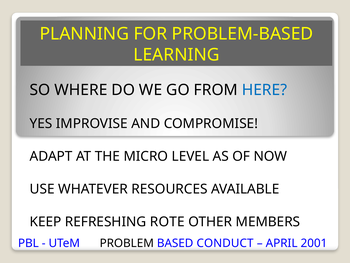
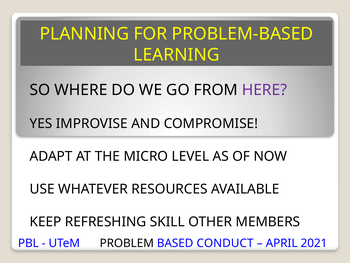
HERE colour: blue -> purple (264, 90)
ROTE: ROTE -> SKILL (167, 221)
2001: 2001 -> 2021 (314, 243)
